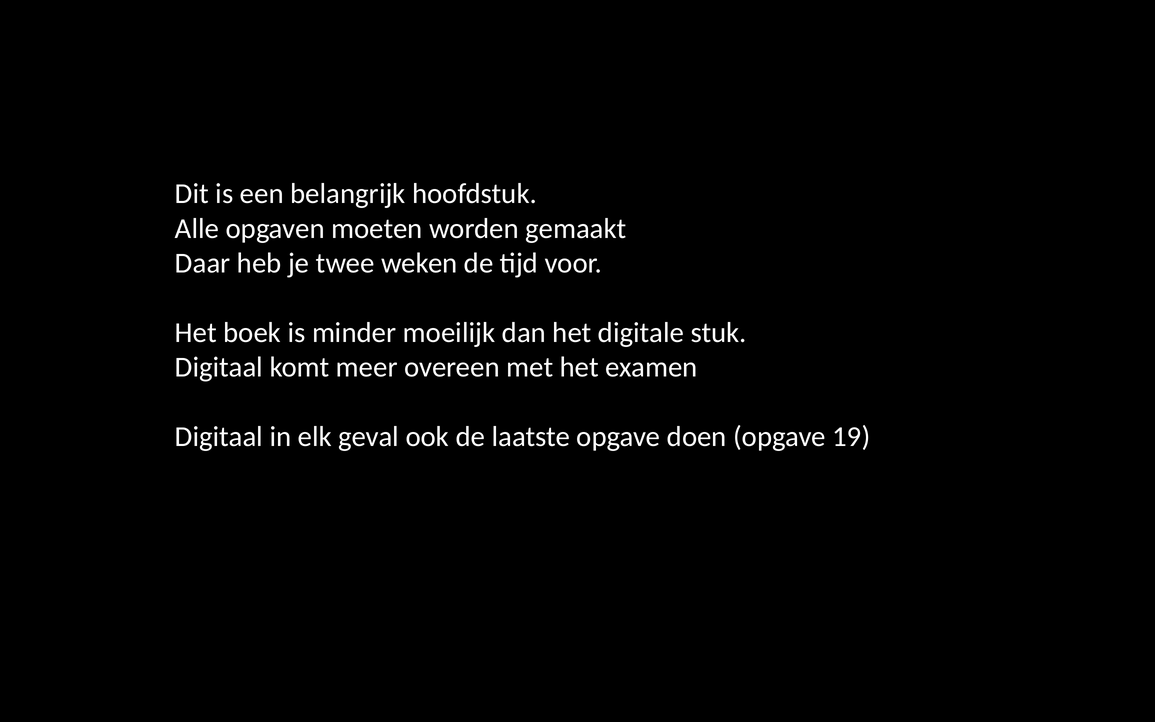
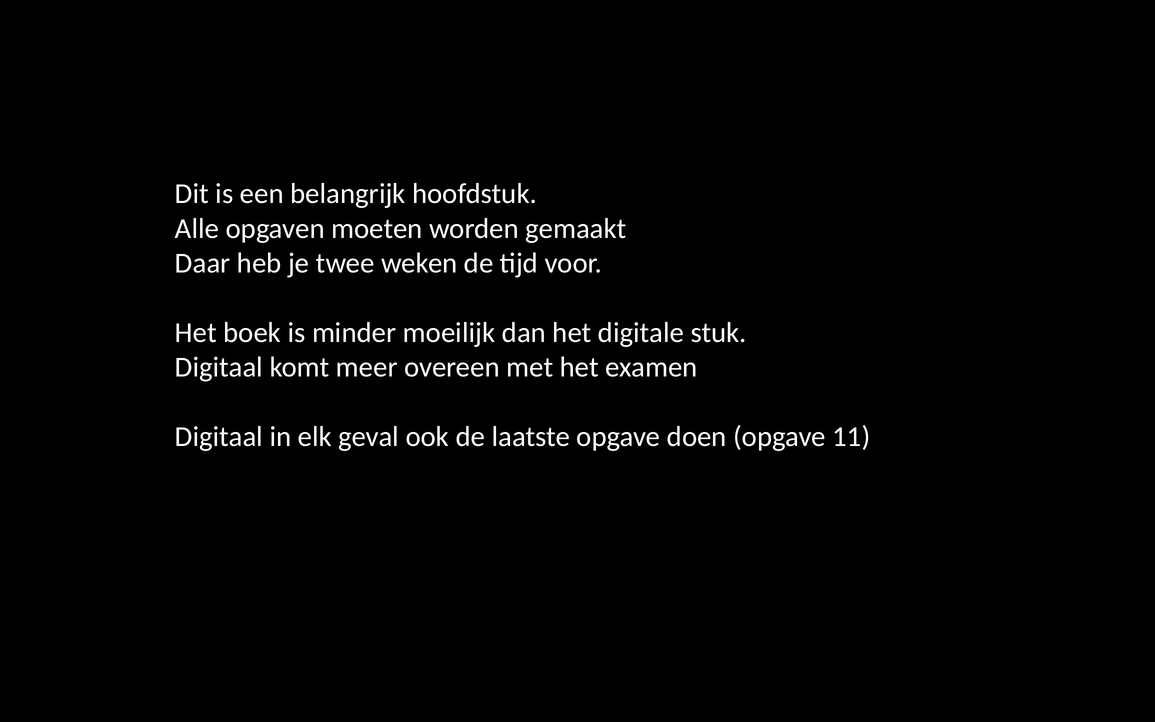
19: 19 -> 11 (851, 436)
